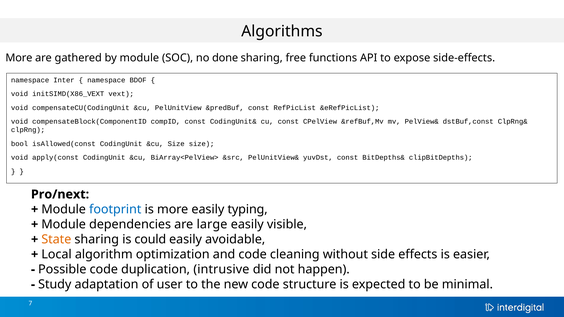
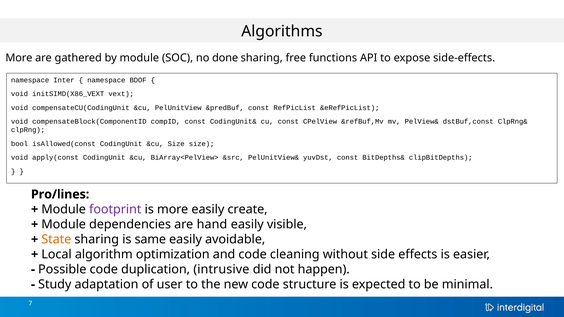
Pro/next: Pro/next -> Pro/lines (60, 194)
footprint colour: blue -> purple (115, 210)
typing: typing -> create (248, 210)
large: large -> hand (212, 225)
could: could -> same (150, 240)
